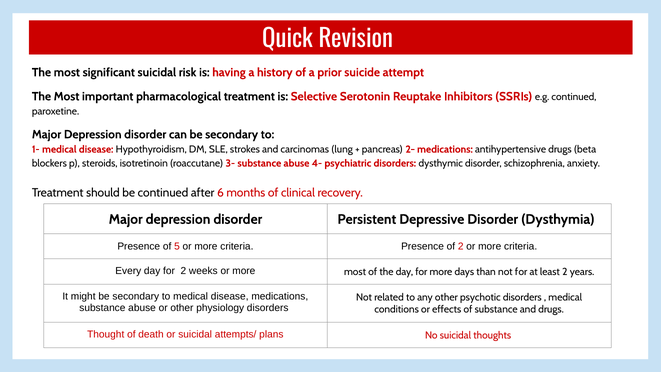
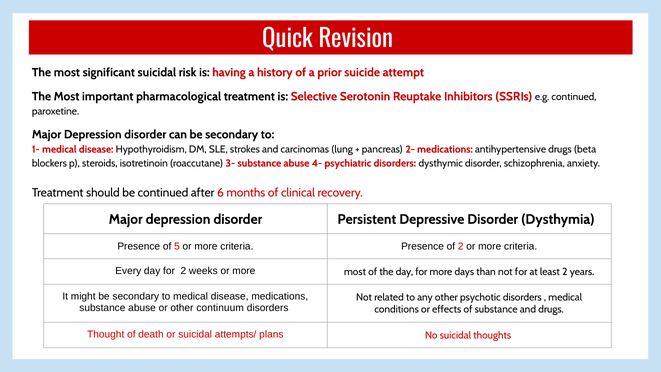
physiology: physiology -> continuum (220, 308)
